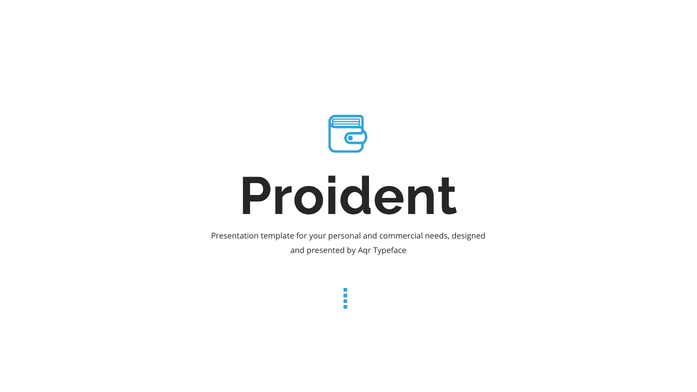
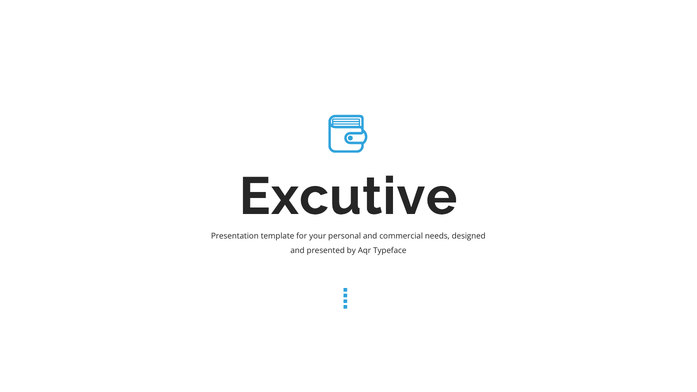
Proident: Proident -> Excutive (348, 197)
